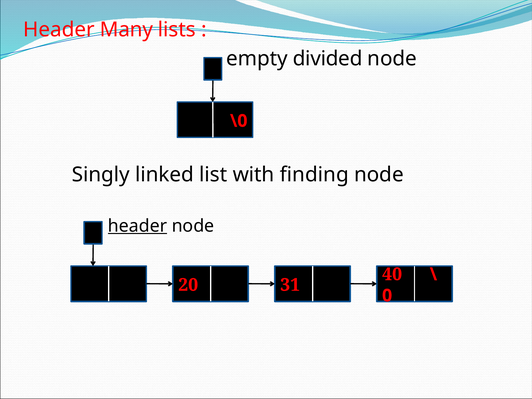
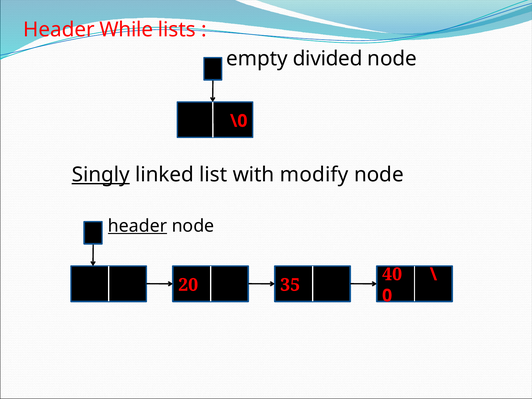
Many: Many -> While (126, 30)
Singly underline: none -> present (101, 175)
finding: finding -> modify (314, 175)
31: 31 -> 35 (290, 285)
